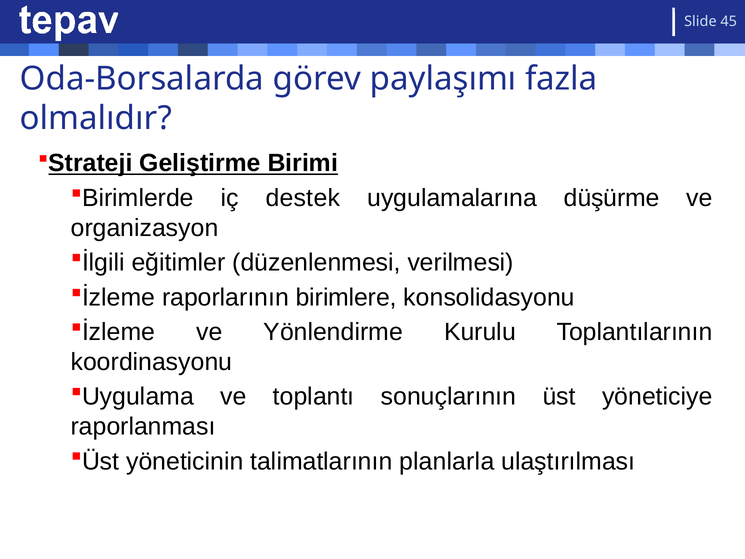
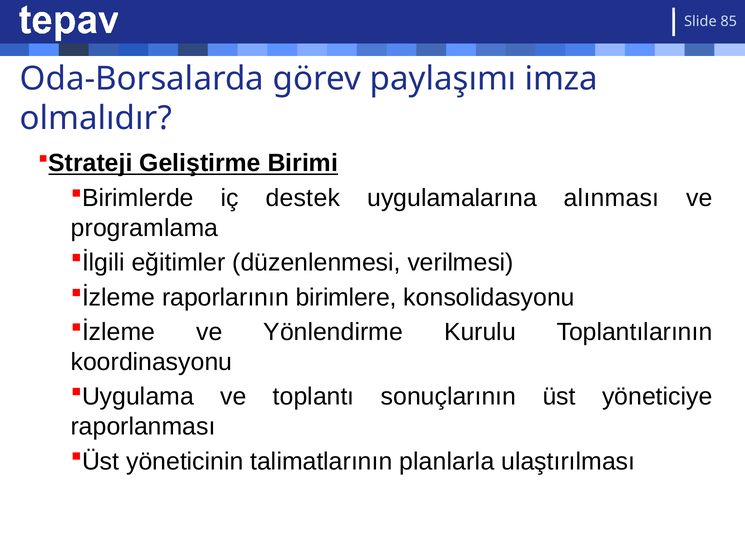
45: 45 -> 85 (729, 22)
fazla: fazla -> imza (561, 79)
düşürme: düşürme -> alınması (611, 198)
organizasyon: organizasyon -> programlama (144, 228)
